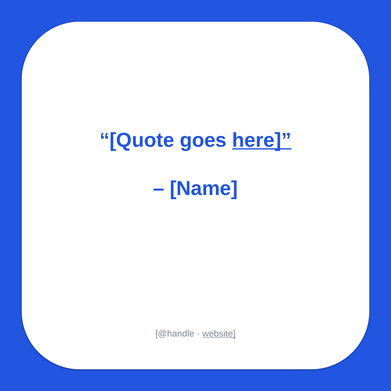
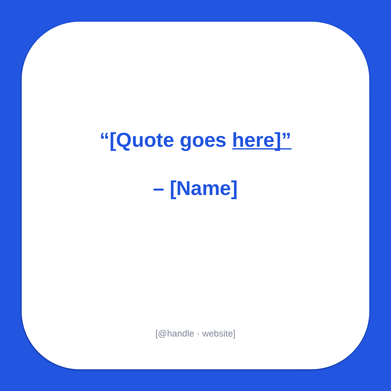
website underline: present -> none (219, 334)
